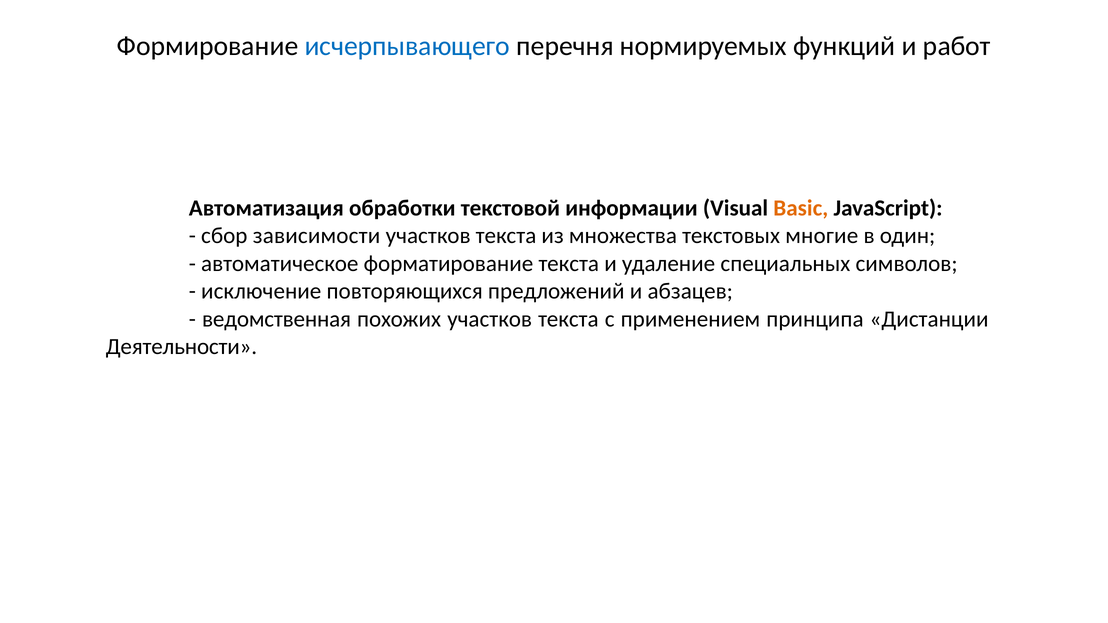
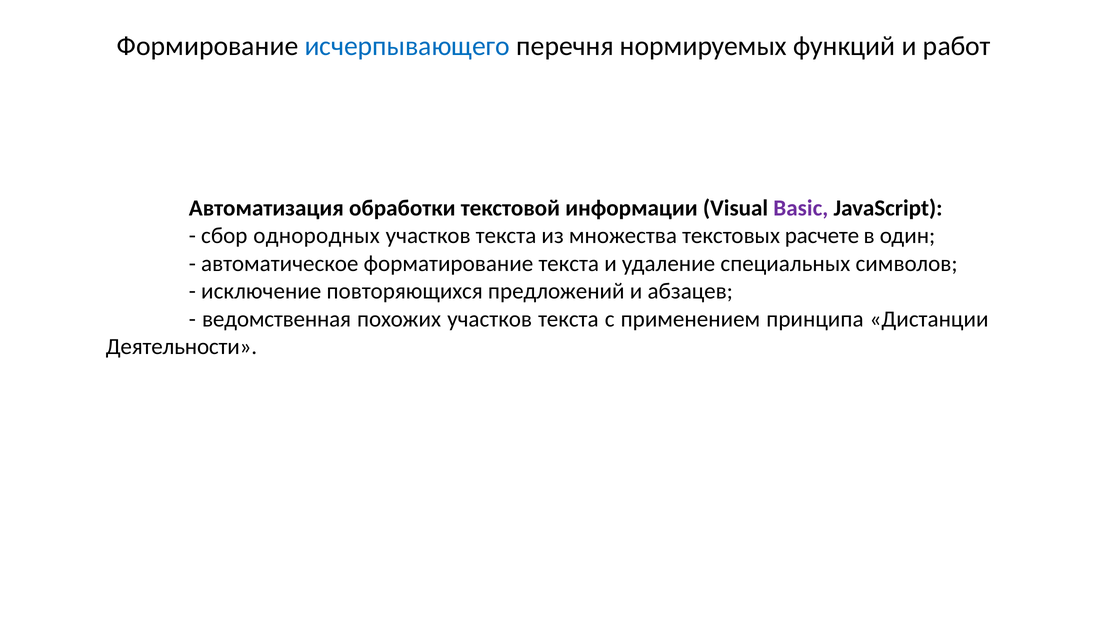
Basic colour: orange -> purple (801, 208)
зависимости: зависимости -> однородных (317, 236)
многие: многие -> расчете (822, 236)
